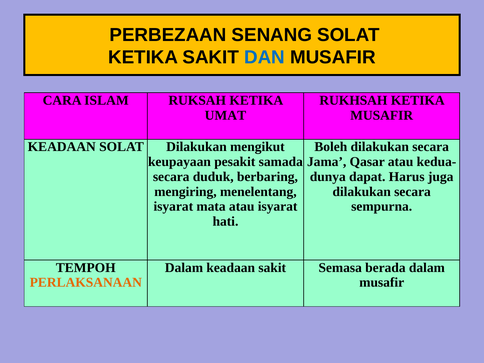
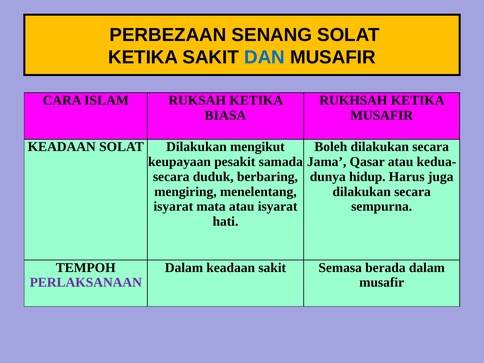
UMAT: UMAT -> BIASA (225, 115)
dapat: dapat -> hidup (367, 177)
PERLAKSANAAN colour: orange -> purple (86, 283)
